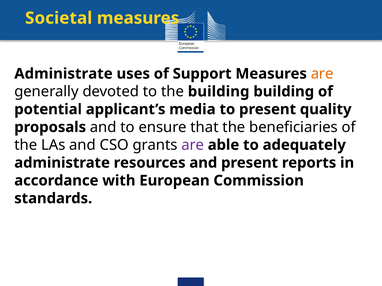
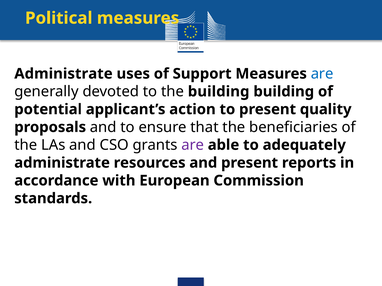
Societal: Societal -> Political (59, 18)
are colour: orange -> blue (322, 74)
media: media -> action (192, 110)
